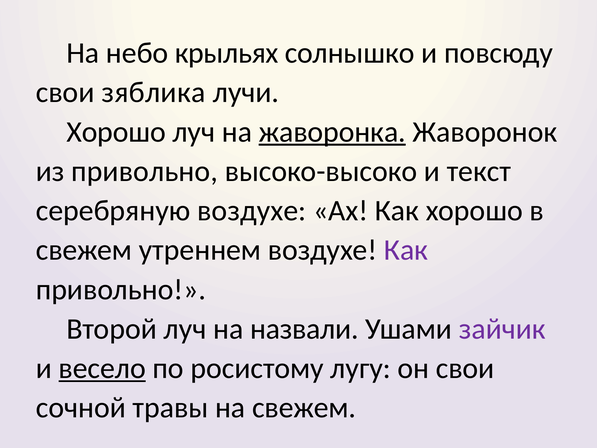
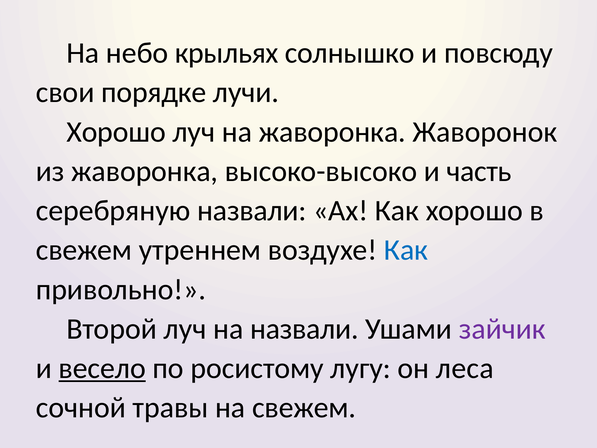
зяблика: зяблика -> порядке (154, 92)
жаворонка underline: present -> none (332, 132)
из привольно: привольно -> жаворонка (145, 171)
текст: текст -> часть (479, 171)
серебряную воздухе: воздухе -> назвали (252, 211)
Как colour: purple -> blue (406, 250)
он свои: свои -> леса (465, 368)
